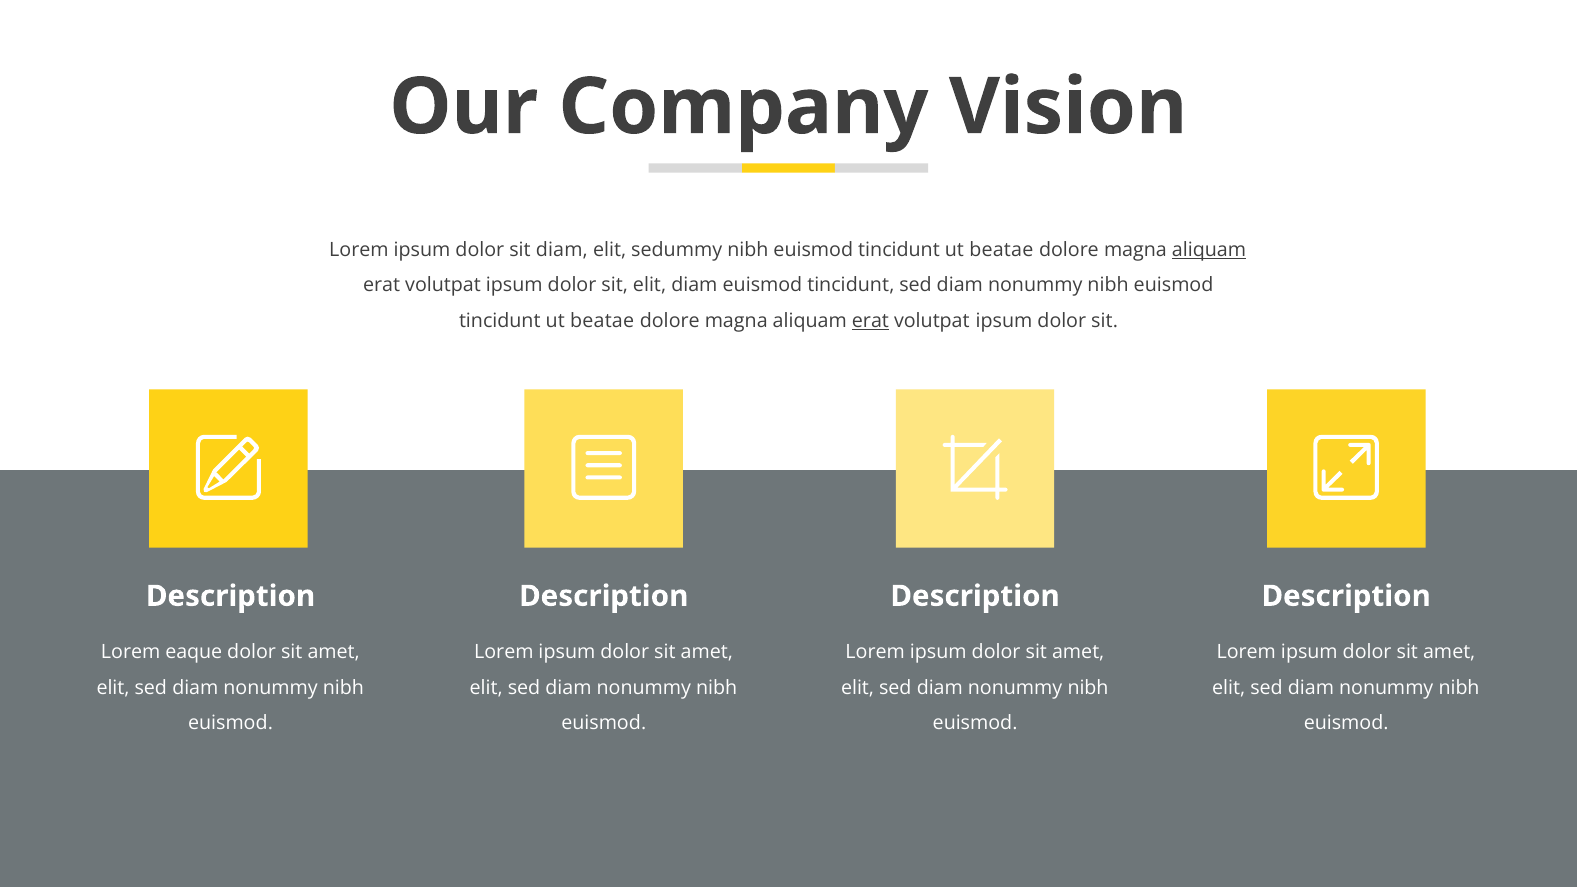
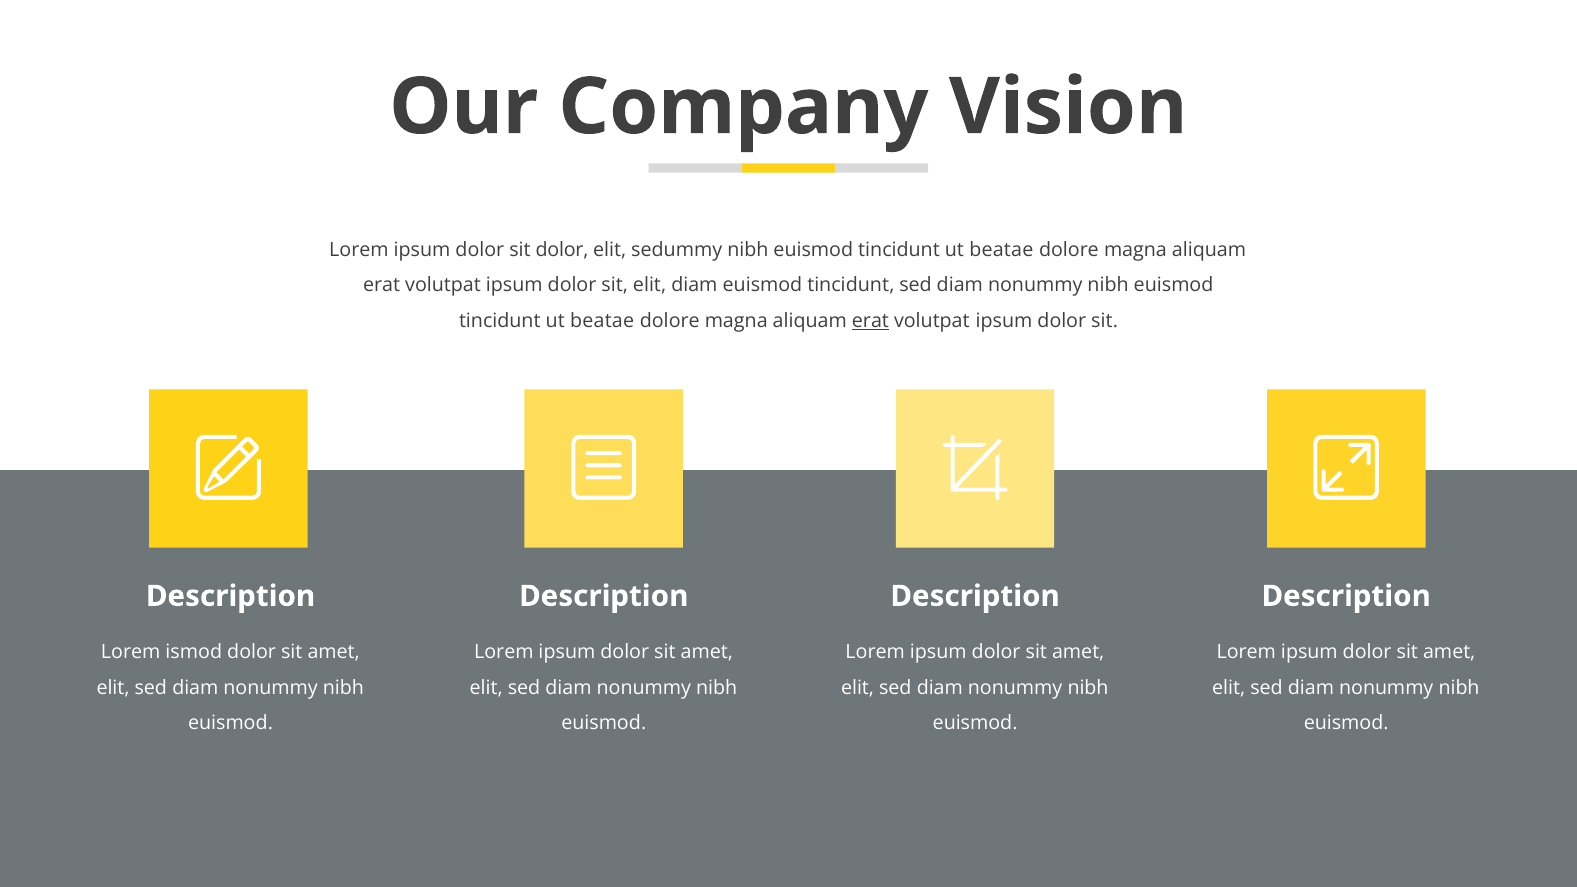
sit diam: diam -> dolor (562, 250)
aliquam underline: present -> none (1209, 250)
eaque: eaque -> ismod (194, 652)
